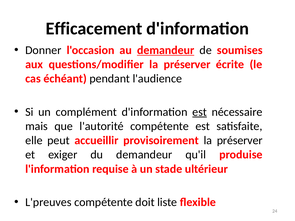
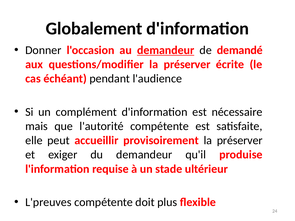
Efficacement: Efficacement -> Globalement (94, 29)
soumises: soumises -> demandé (240, 50)
est underline: present -> none (200, 112)
liste: liste -> plus (167, 202)
